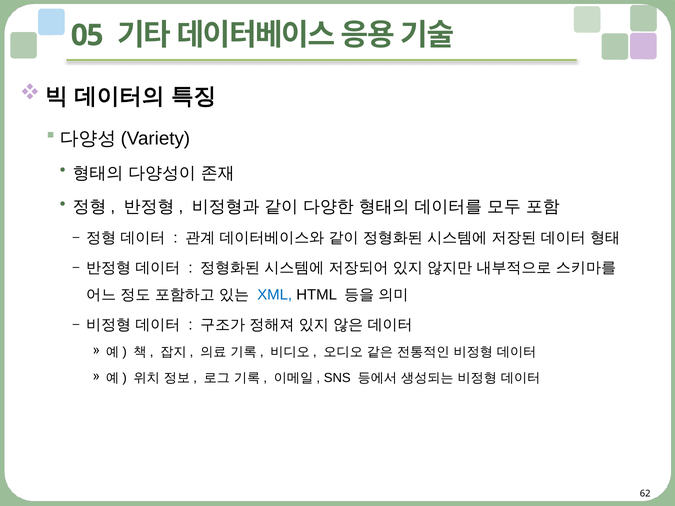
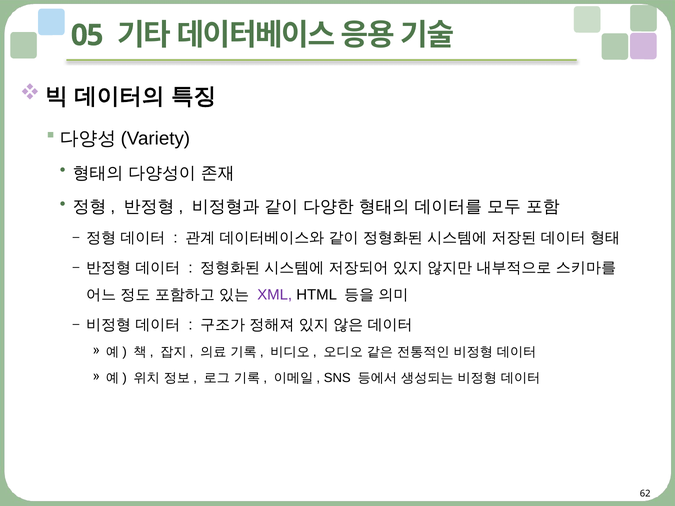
XML colour: blue -> purple (275, 295)
